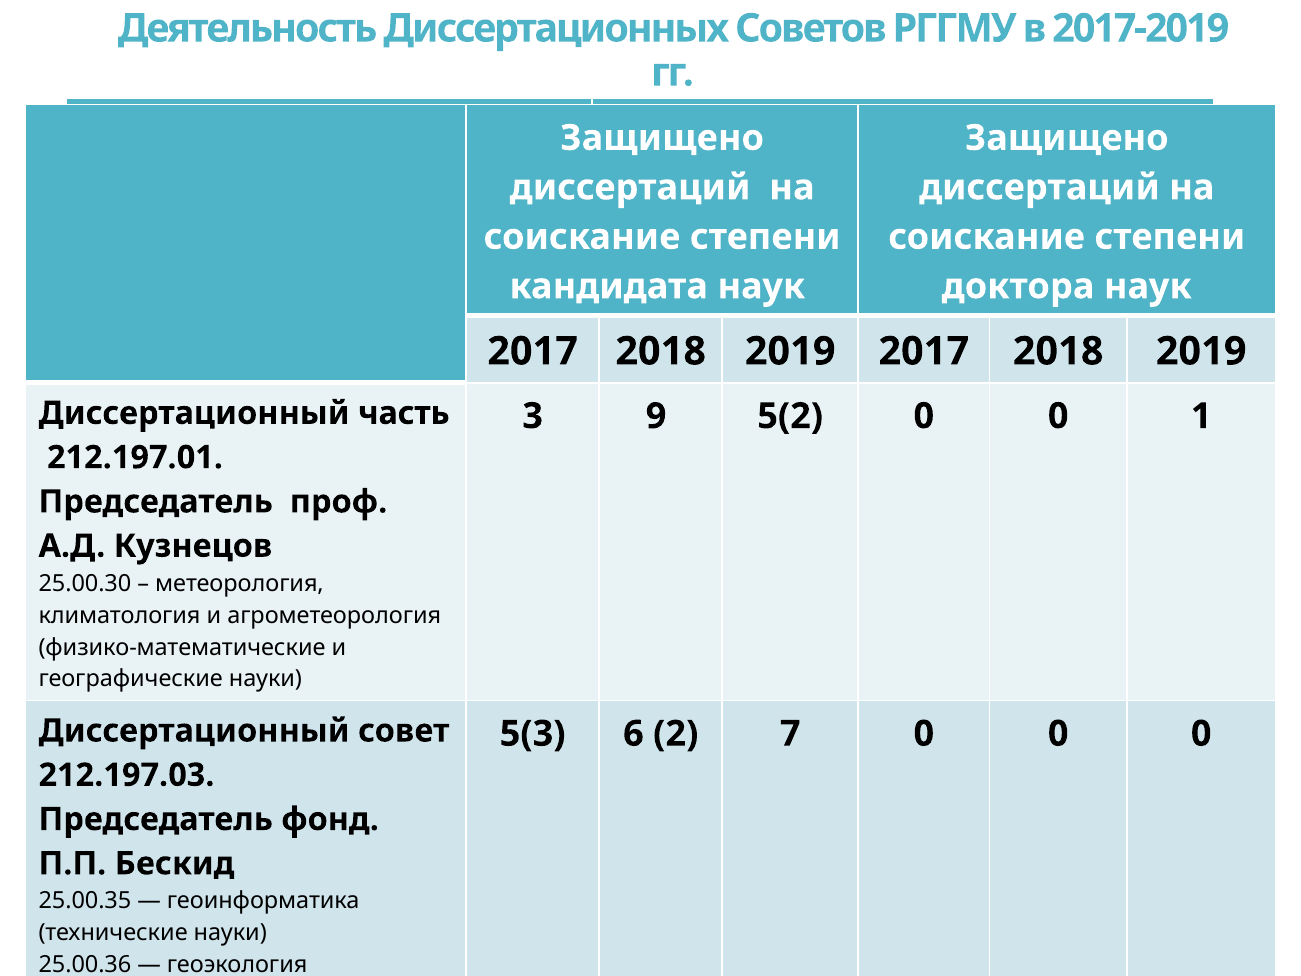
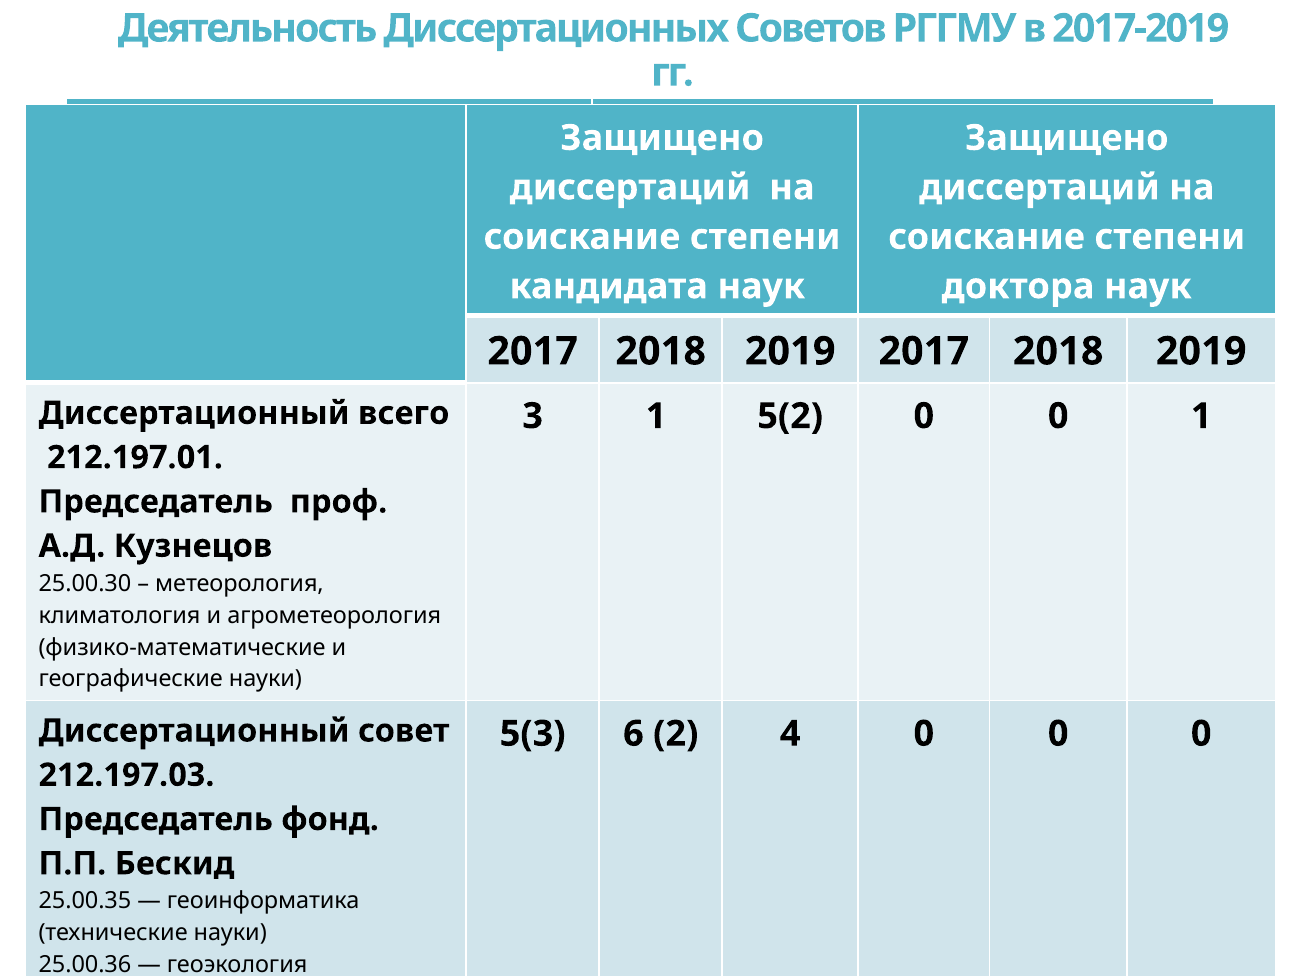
часть: часть -> всего (404, 413)
3 9: 9 -> 1 (656, 416)
7: 7 -> 4 (790, 734)
